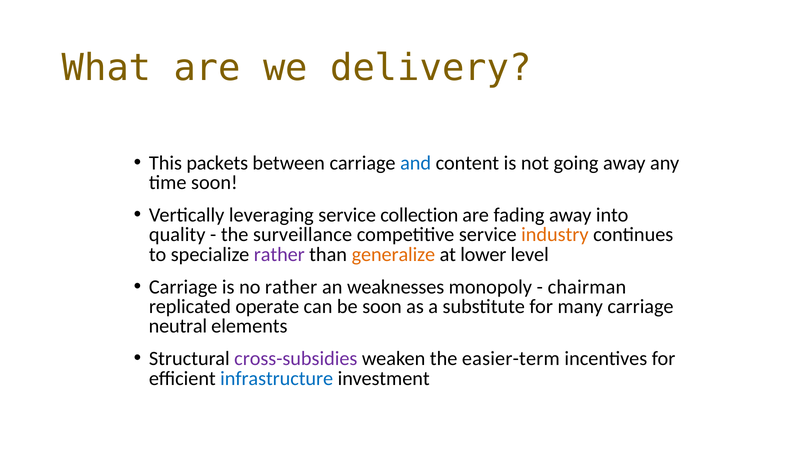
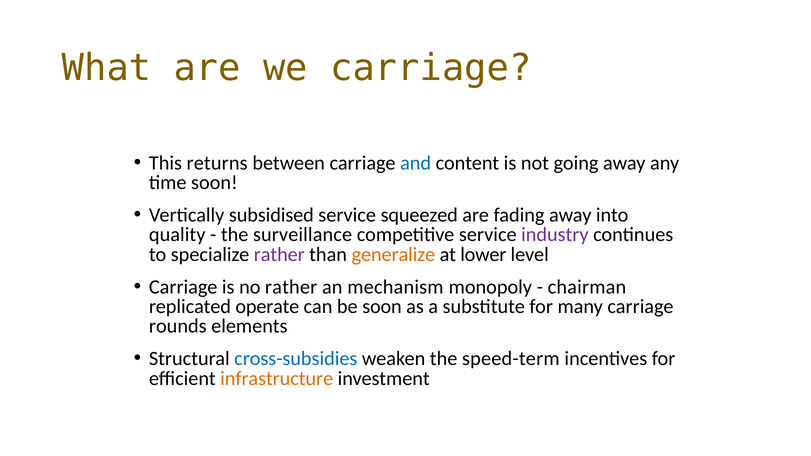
we delivery: delivery -> carriage (431, 68)
packets: packets -> returns (217, 163)
leveraging: leveraging -> subsidised (271, 215)
collection: collection -> squeezed (419, 215)
industry colour: orange -> purple (555, 235)
weaknesses: weaknesses -> mechanism (395, 287)
neutral: neutral -> rounds (178, 326)
cross-subsidies colour: purple -> blue (296, 359)
easier-term: easier-term -> speed-term (511, 359)
infrastructure colour: blue -> orange (277, 379)
